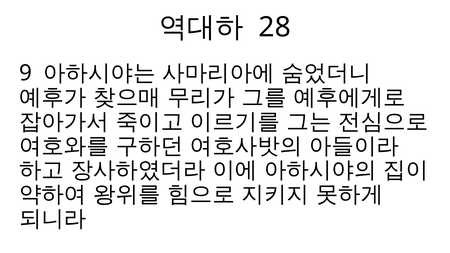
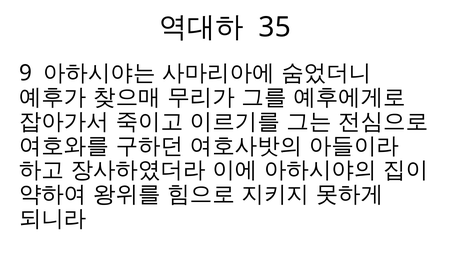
28: 28 -> 35 (275, 27)
